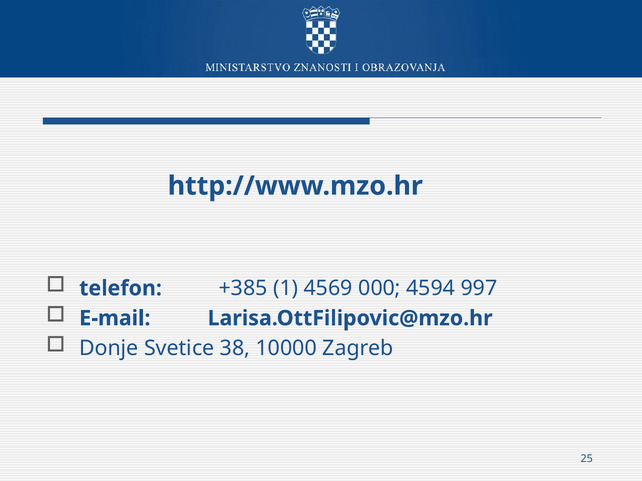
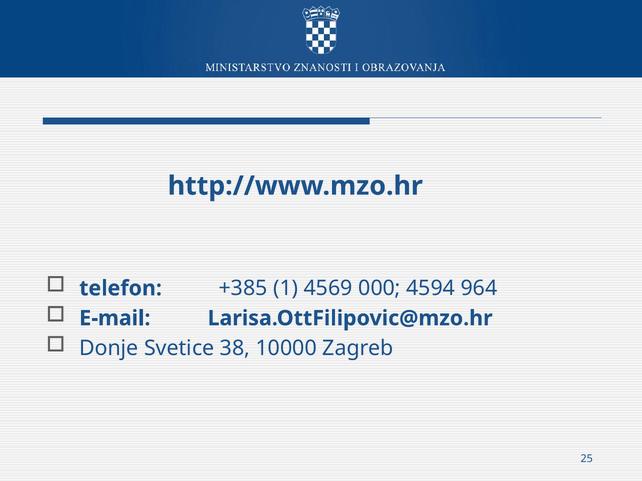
997: 997 -> 964 (479, 289)
